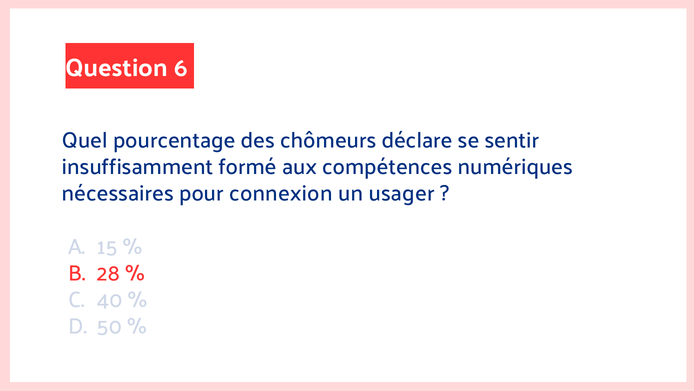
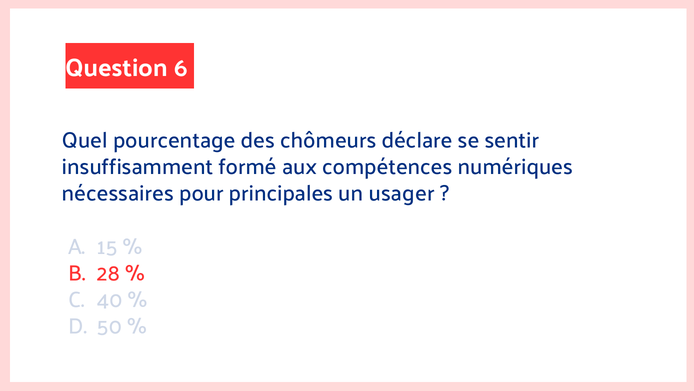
connexion: connexion -> principales (281, 193)
